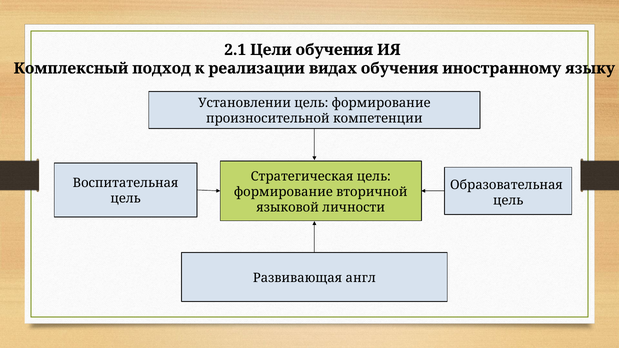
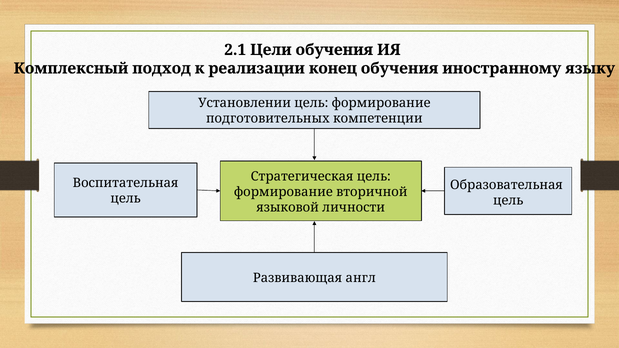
видах: видах -> конец (333, 68)
произносительной: произносительной -> подготовительных (268, 119)
